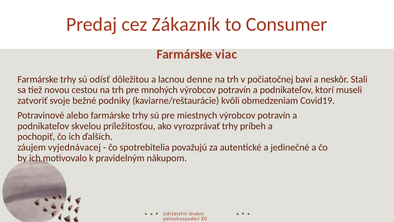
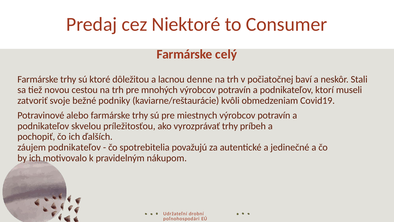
Zákazník: Zákazník -> Niektoré (186, 24)
viac: viac -> celý (226, 54)
odísť: odísť -> ktoré (100, 79)
záujem vyjednávacej: vyjednávacej -> podnikateľov (74, 147)
